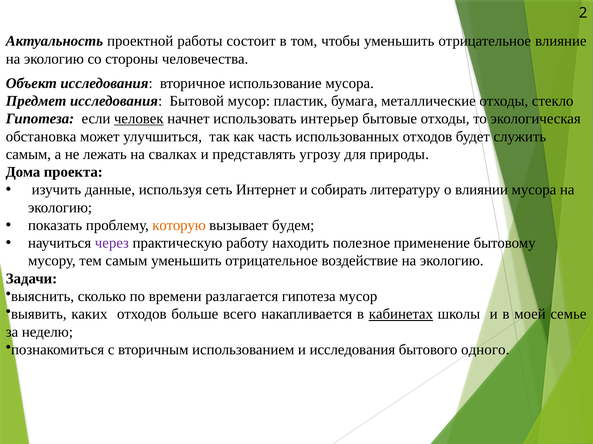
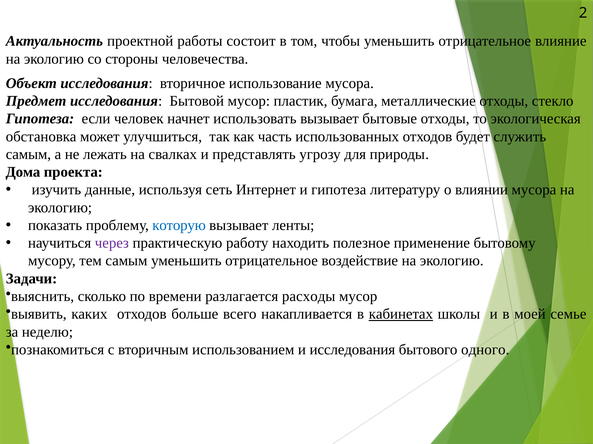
человек underline: present -> none (139, 119)
использовать интерьер: интерьер -> вызывает (330, 119)
и собирать: собирать -> гипотеза (339, 190)
которую colour: orange -> blue (179, 226)
будем: будем -> ленты (293, 226)
разлагается гипотеза: гипотеза -> расходы (309, 297)
